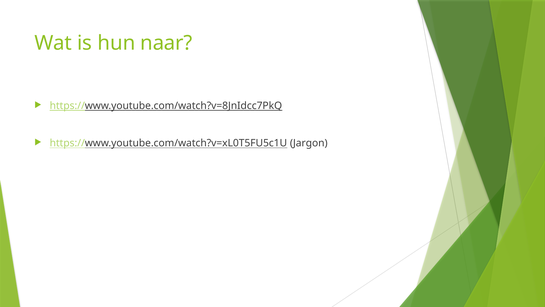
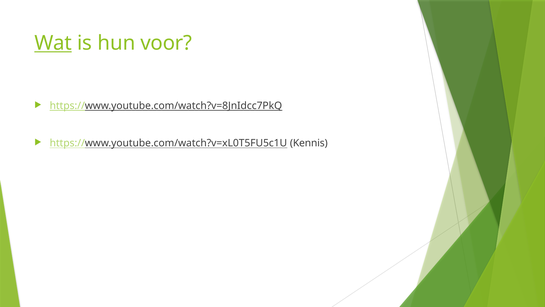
Wat underline: none -> present (53, 43)
naar: naar -> voor (166, 43)
Jargon: Jargon -> Kennis (309, 143)
